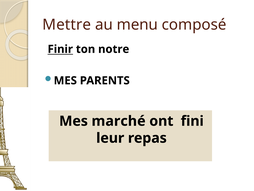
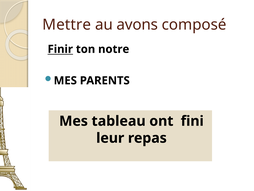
menu: menu -> avons (137, 25)
marché: marché -> tableau (119, 121)
